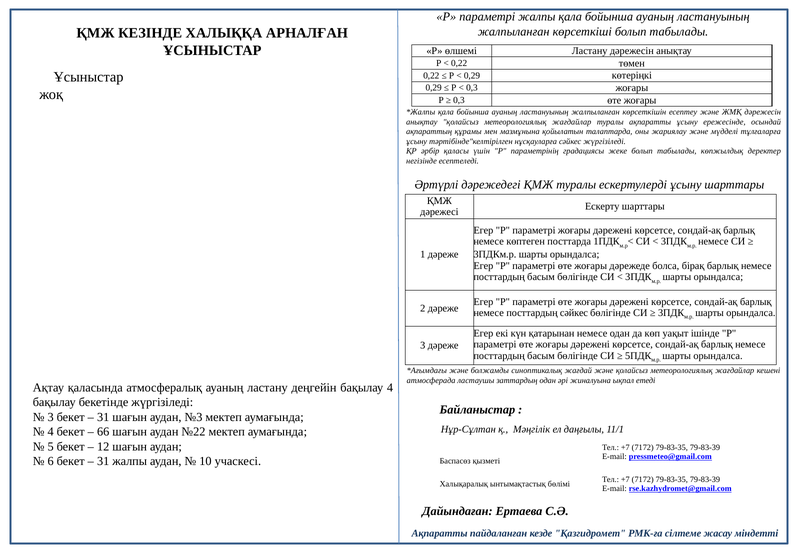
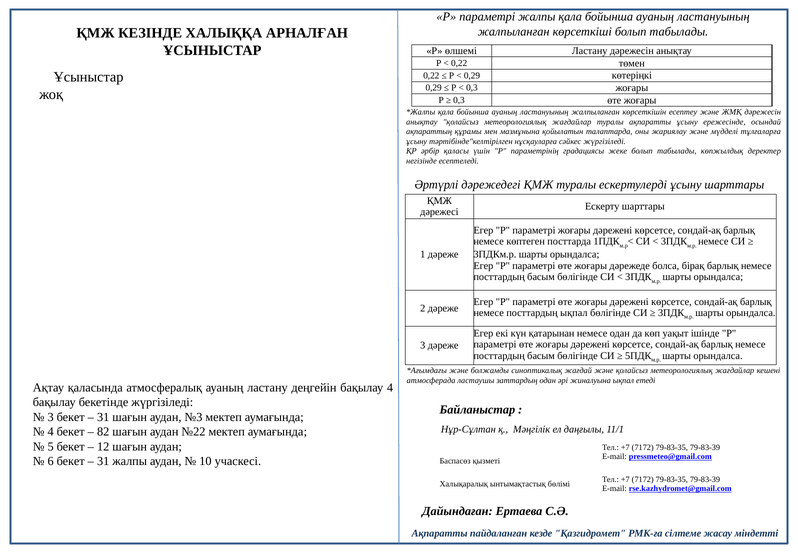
посттардың сәйкес: сәйкес -> ықпал (574, 313)
66: 66 -> 82 (103, 431)
